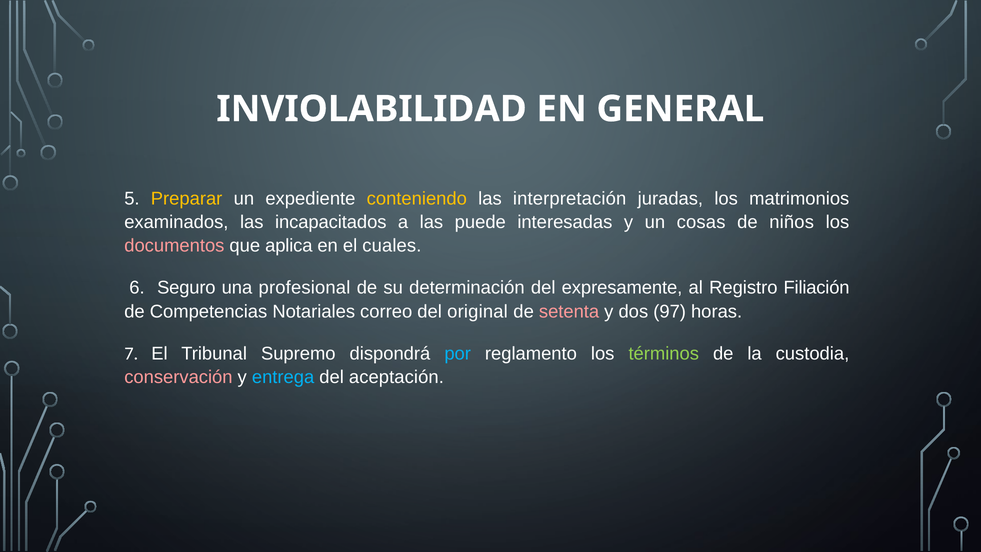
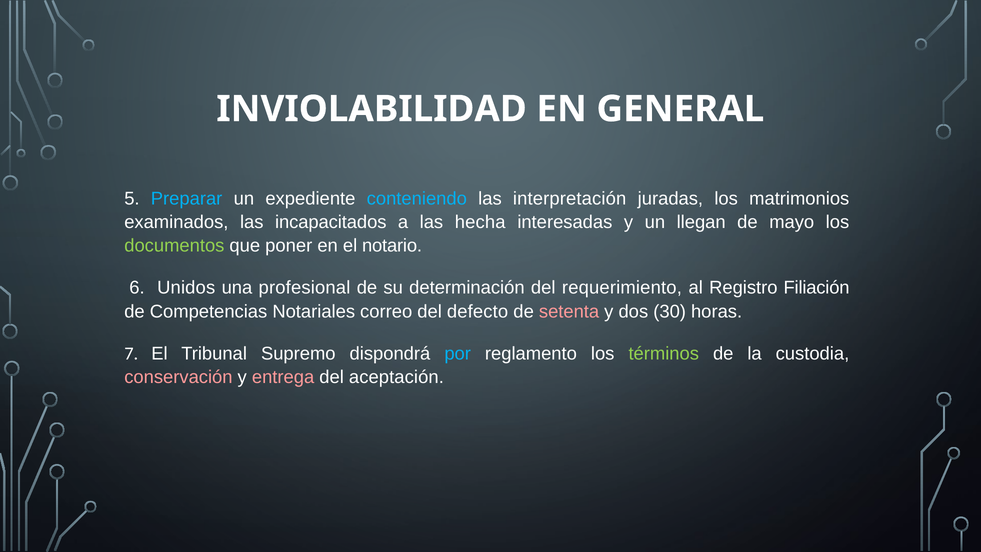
Preparar colour: yellow -> light blue (187, 199)
conteniendo colour: yellow -> light blue (417, 199)
puede: puede -> hecha (480, 222)
cosas: cosas -> llegan (701, 222)
niños: niños -> mayo (792, 222)
documentos colour: pink -> light green (174, 246)
aplica: aplica -> poner (289, 246)
cuales: cuales -> notario (392, 246)
Seguro: Seguro -> Unidos (186, 288)
expresamente: expresamente -> requerimiento (622, 288)
original: original -> defecto (478, 311)
97: 97 -> 30 (670, 311)
entrega colour: light blue -> pink (283, 377)
